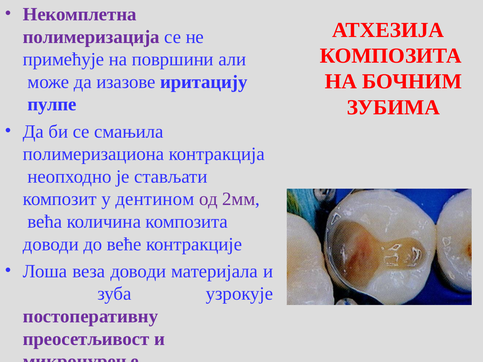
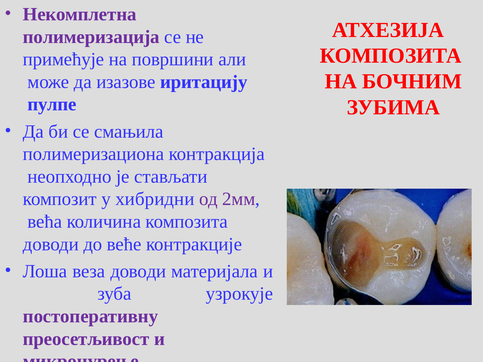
дентином: дентином -> хибридни (155, 199)
